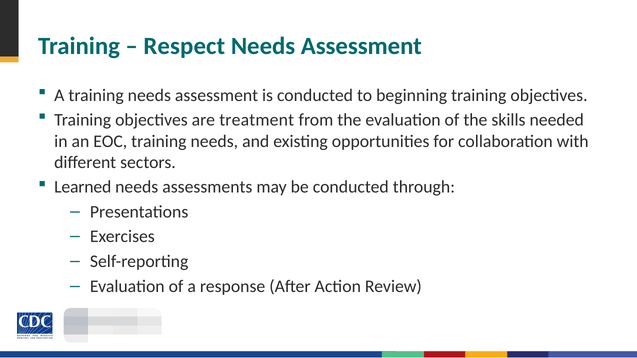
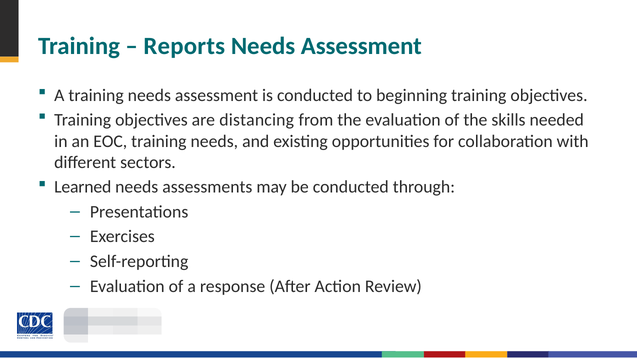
Respect: Respect -> Reports (184, 46)
treatment: treatment -> distancing (257, 120)
